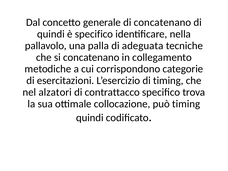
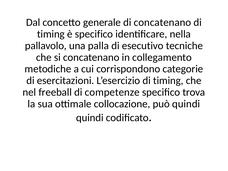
quindi: quindi -> timing (51, 34)
adeguata: adeguata -> esecutivo (143, 46)
alzatori: alzatori -> freeball (55, 92)
contrattacco: contrattacco -> competenze (112, 92)
può timing: timing -> quindi (186, 104)
